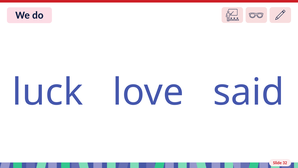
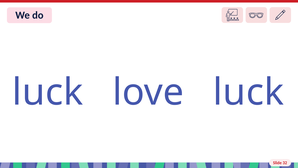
love said: said -> luck (248, 92)
